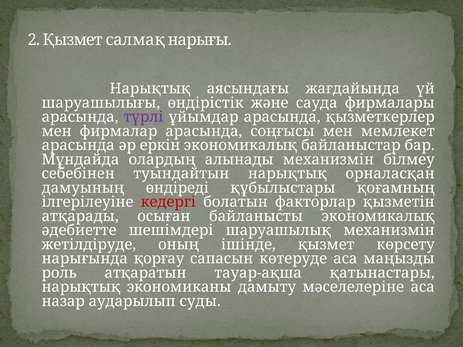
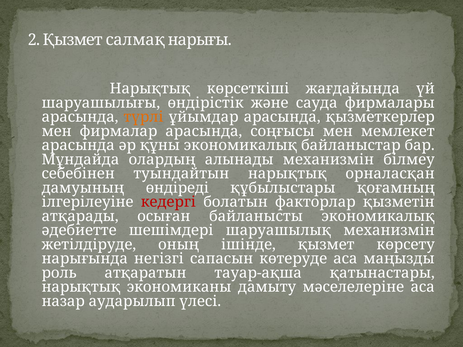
аясындағы: аясындағы -> көрсеткіші (248, 89)
түрлі colour: purple -> orange (144, 117)
еркін: еркін -> құны (160, 145)
қорғау: қорғау -> негізгі (159, 259)
суды: суды -> үлесі (200, 301)
